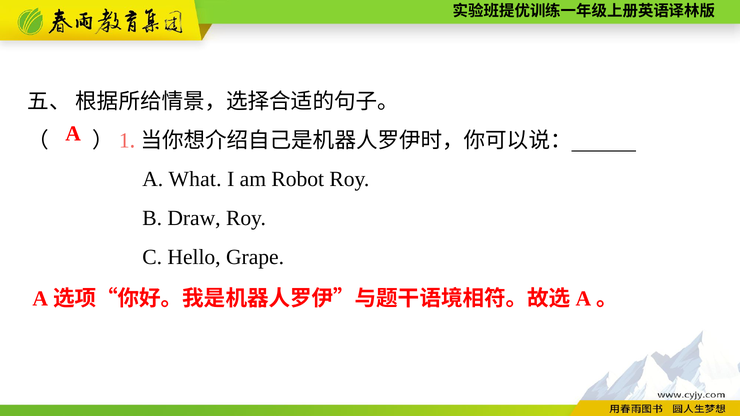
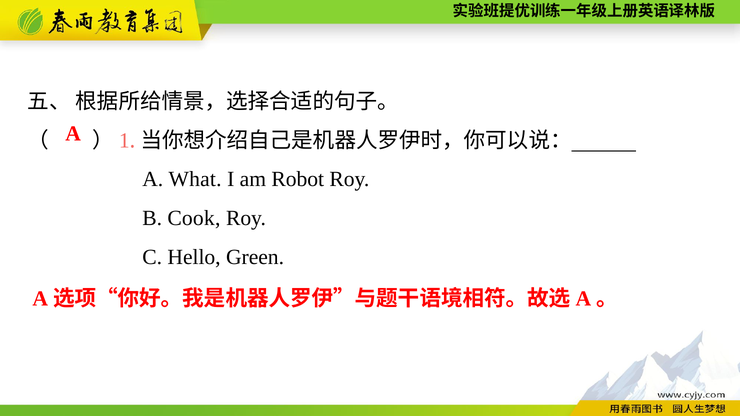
Draw: Draw -> Cook (194, 218)
Grape: Grape -> Green (255, 257)
